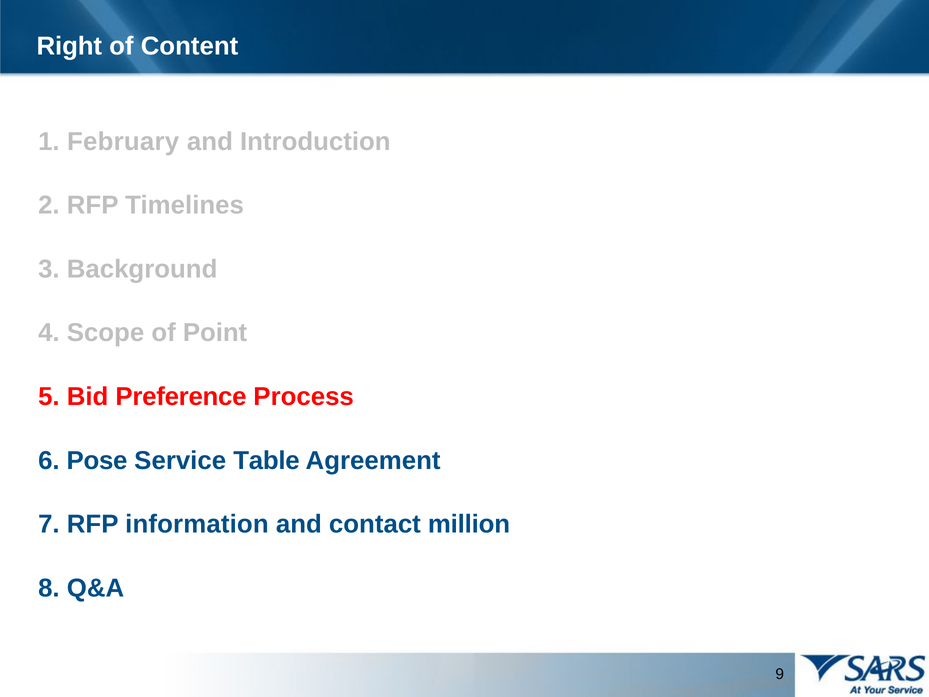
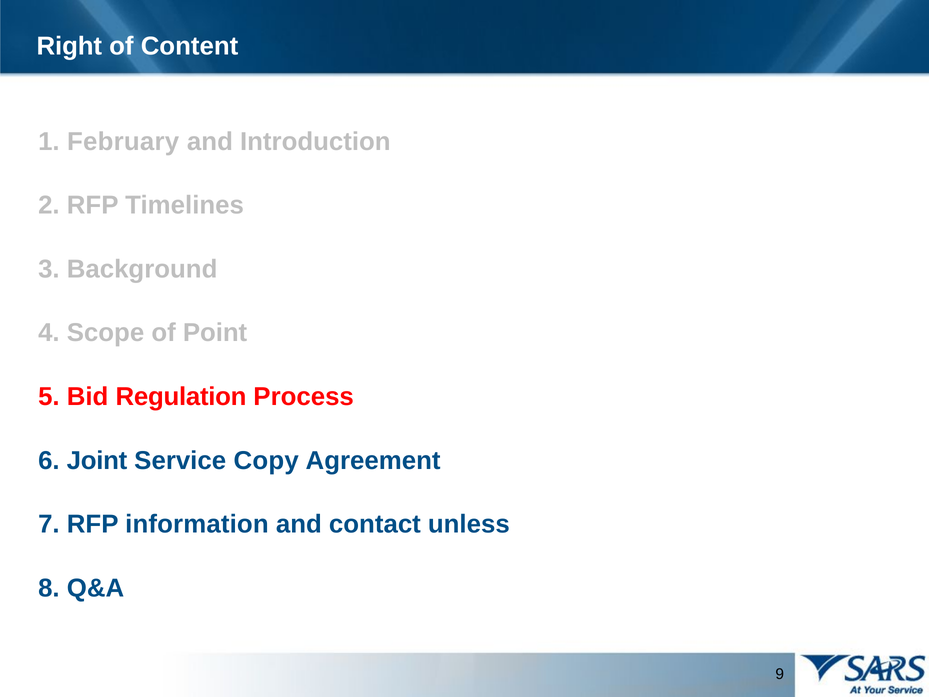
Preference: Preference -> Regulation (181, 397)
Pose: Pose -> Joint (97, 460)
Table: Table -> Copy (266, 460)
million: million -> unless (469, 524)
